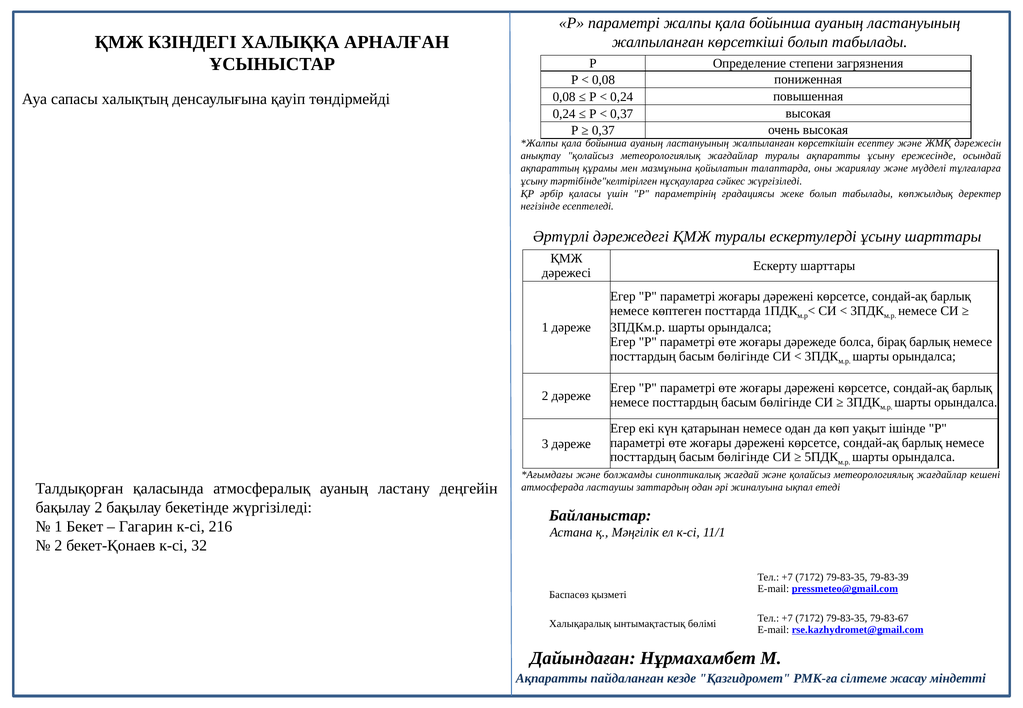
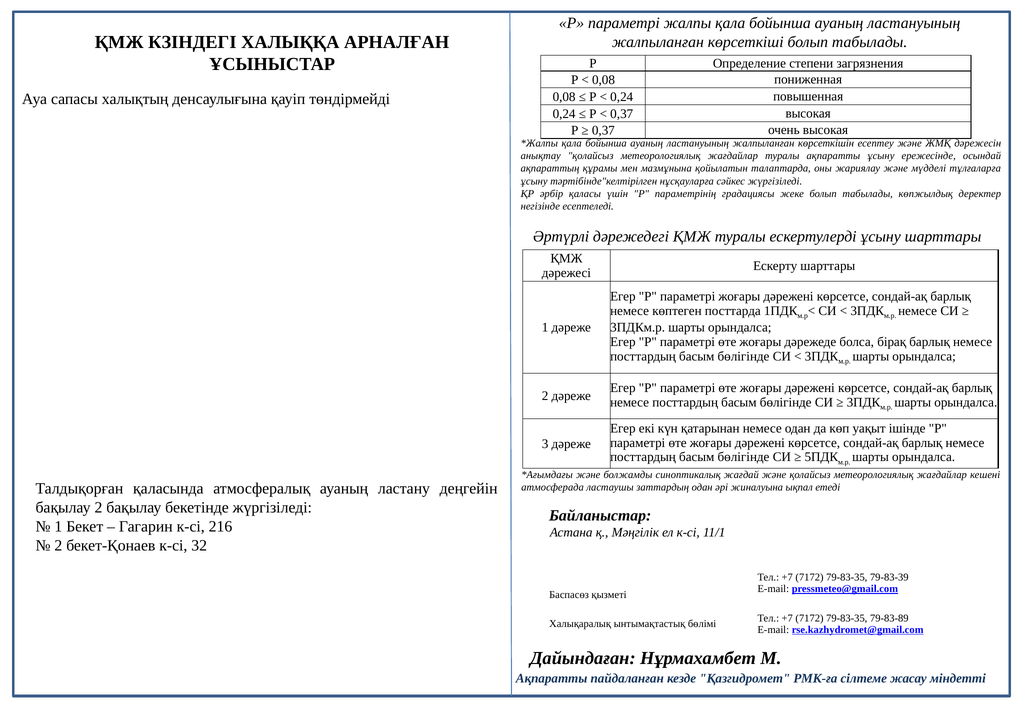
79-83-67: 79-83-67 -> 79-83-89 (889, 618)
